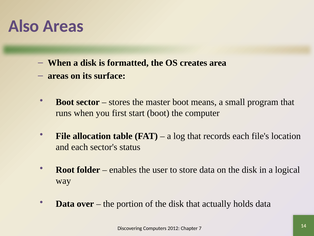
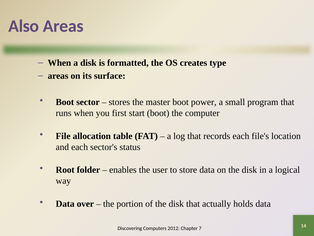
area: area -> type (218, 63)
means: means -> power (204, 102)
